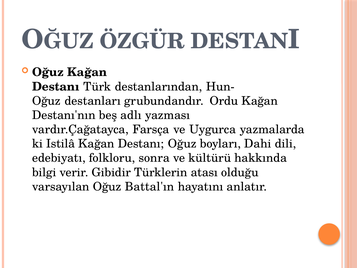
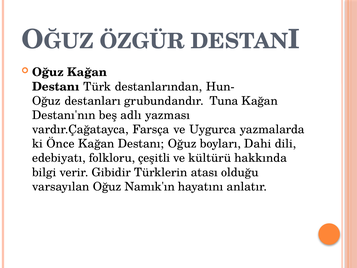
Ordu: Ordu -> Tuna (224, 101)
Istilâ: Istilâ -> Önce (60, 144)
sonra: sonra -> çeşitli (154, 158)
Battal'ın: Battal'ın -> Namık'ın (150, 186)
